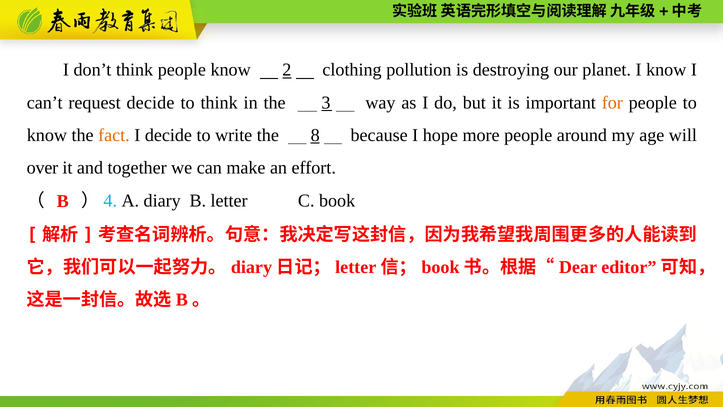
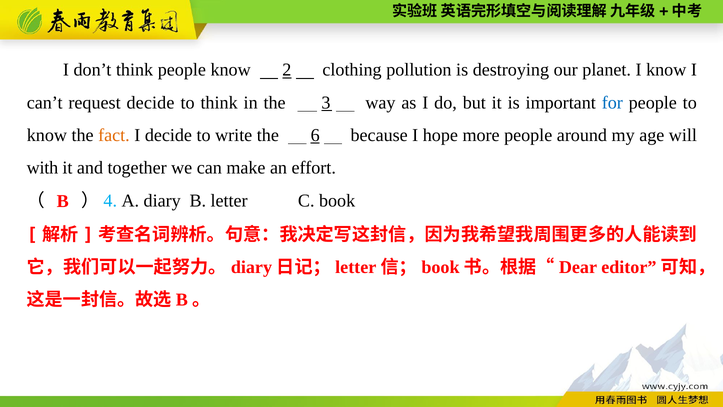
for colour: orange -> blue (612, 102)
8: 8 -> 6 (315, 135)
over: over -> with (42, 168)
